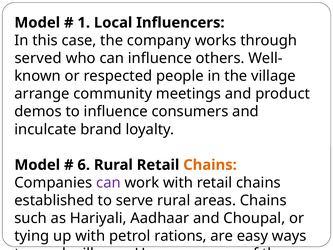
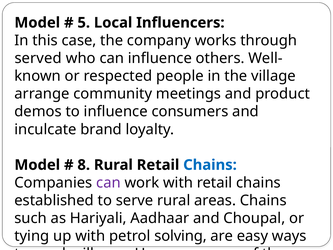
1: 1 -> 5 (84, 23)
6: 6 -> 8 (84, 165)
Chains colour: orange -> blue (210, 165)
rations: rations -> solving (181, 236)
